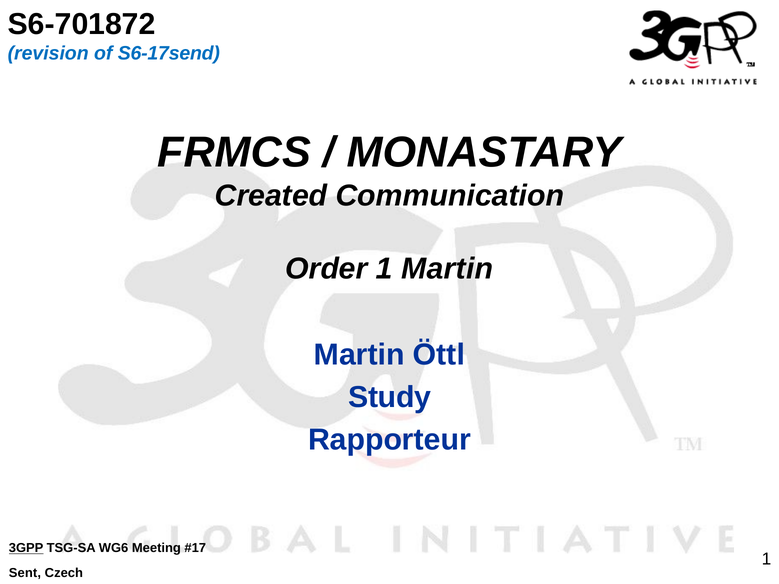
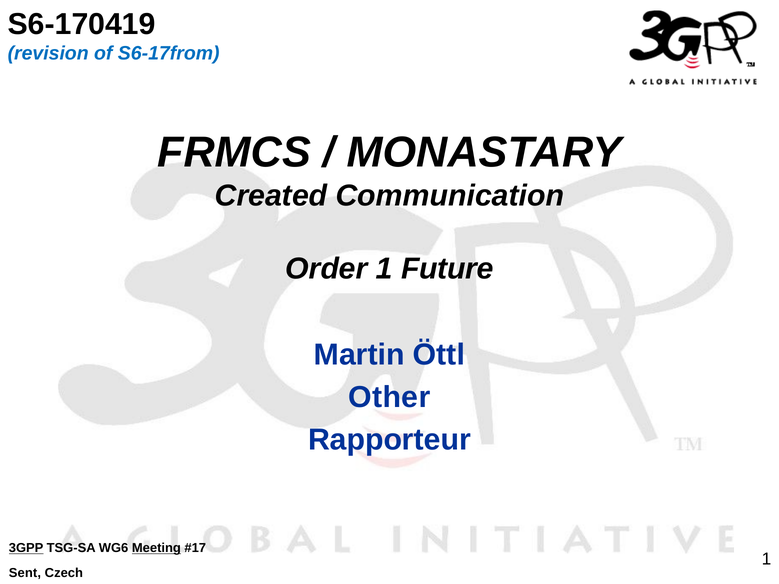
S6-701872: S6-701872 -> S6-170419 (82, 24)
S6-17send: S6-17send -> S6-17from (169, 53)
1 Martin: Martin -> Future (447, 269)
Study: Study -> Other (389, 398)
Meeting underline: none -> present (156, 548)
